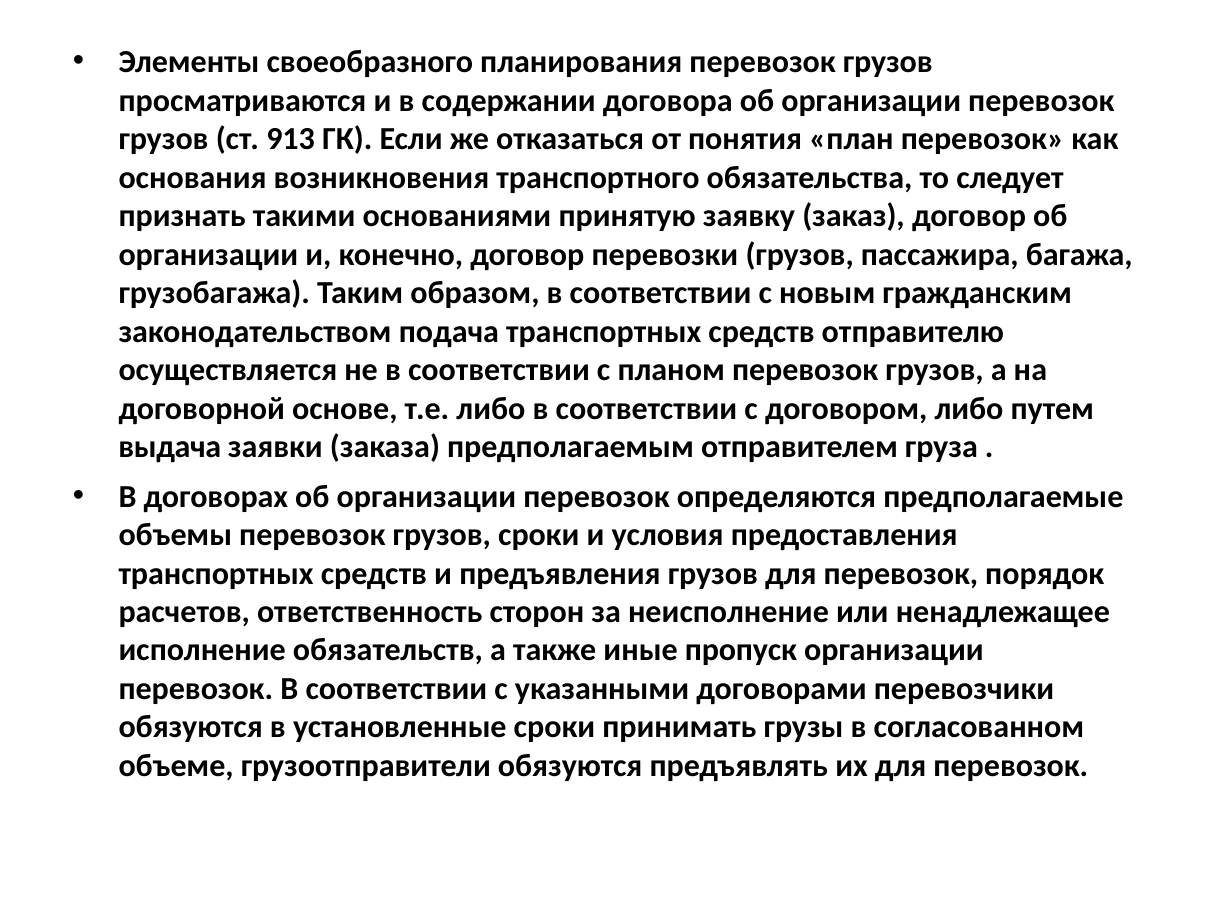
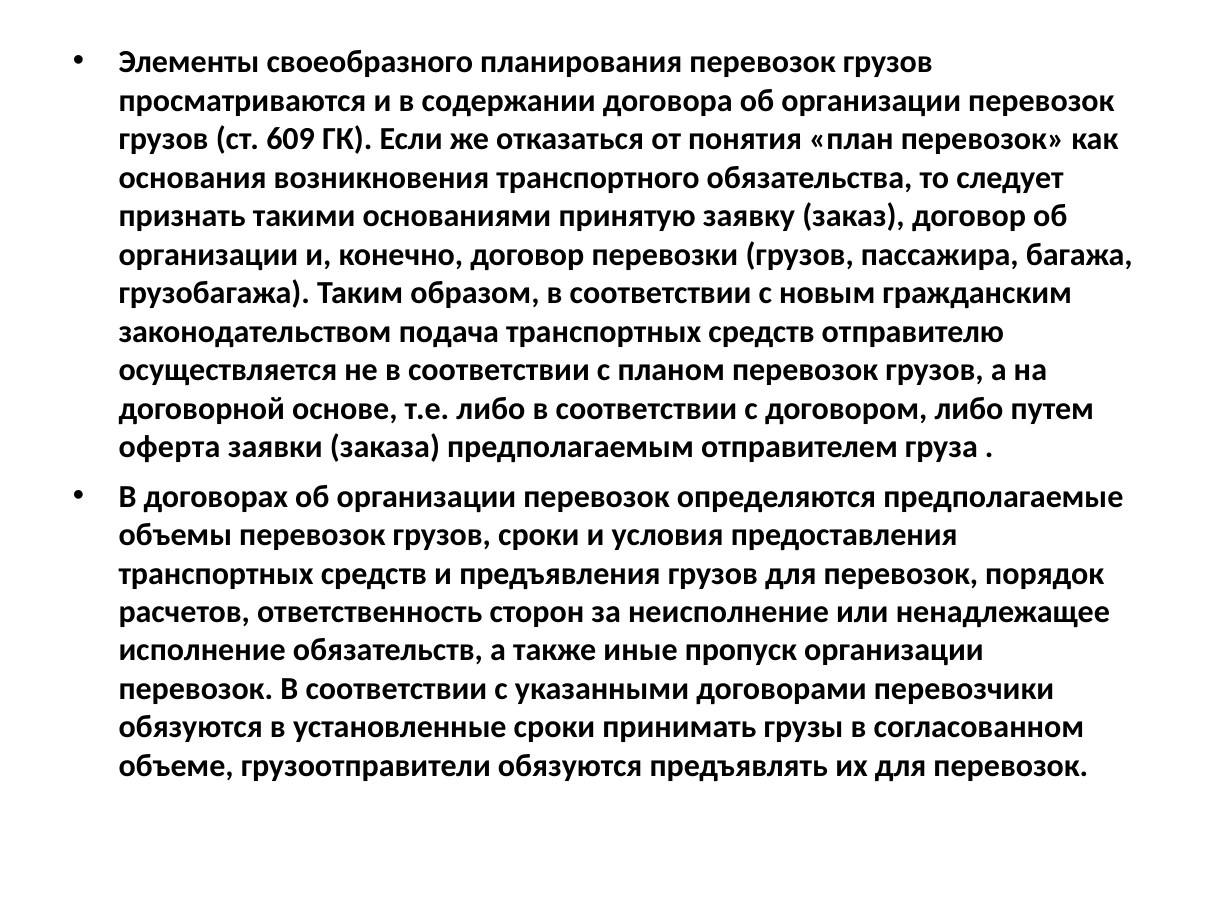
913: 913 -> 609 (291, 139)
выдача: выдача -> оферта (169, 447)
